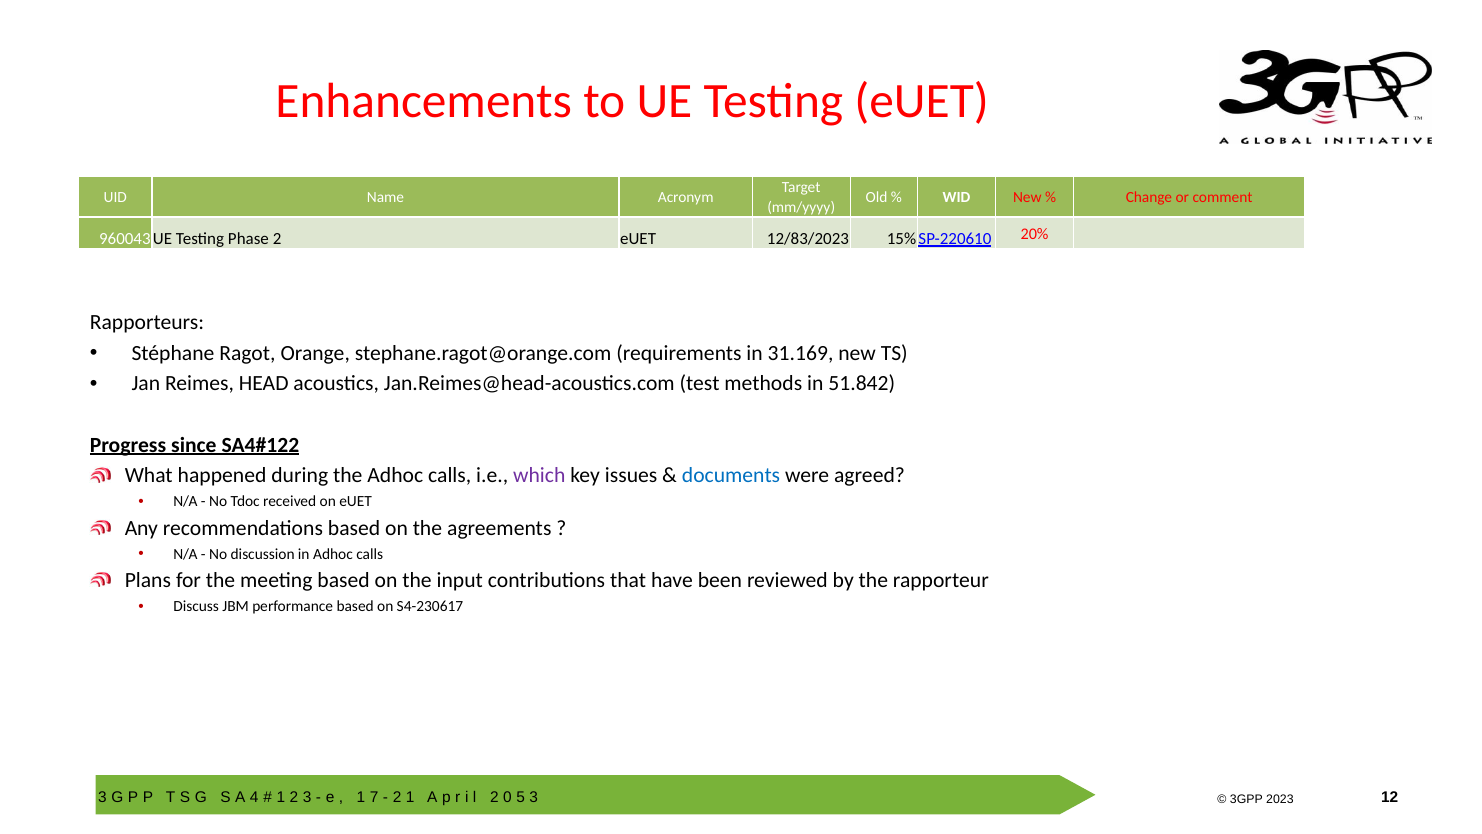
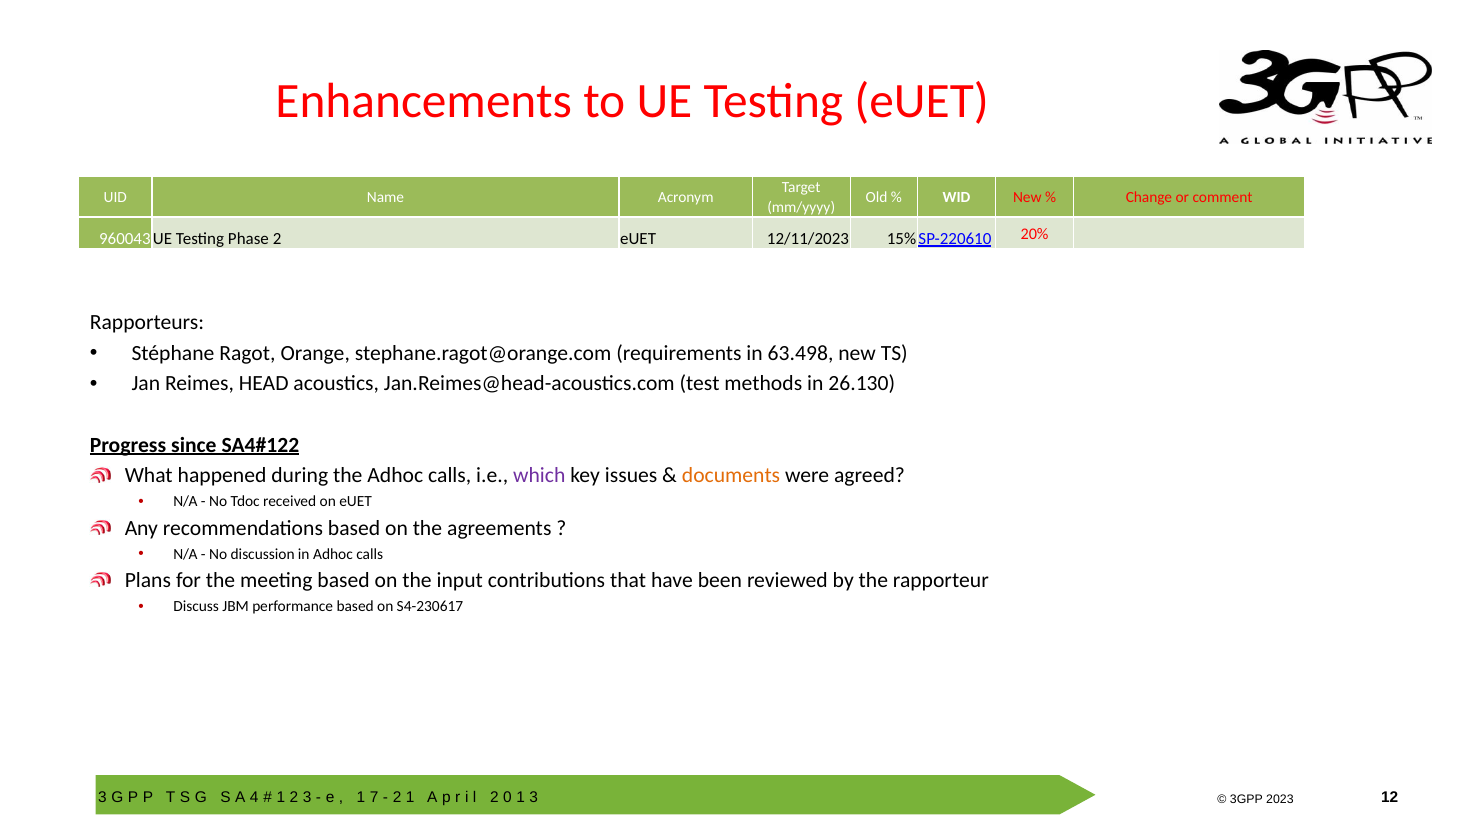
12/83/2023: 12/83/2023 -> 12/11/2023 (808, 239)
31.169: 31.169 -> 63.498 (801, 353)
51.842: 51.842 -> 26.130 (862, 384)
documents colour: blue -> orange (731, 475)
5: 5 -> 1 (521, 797)
